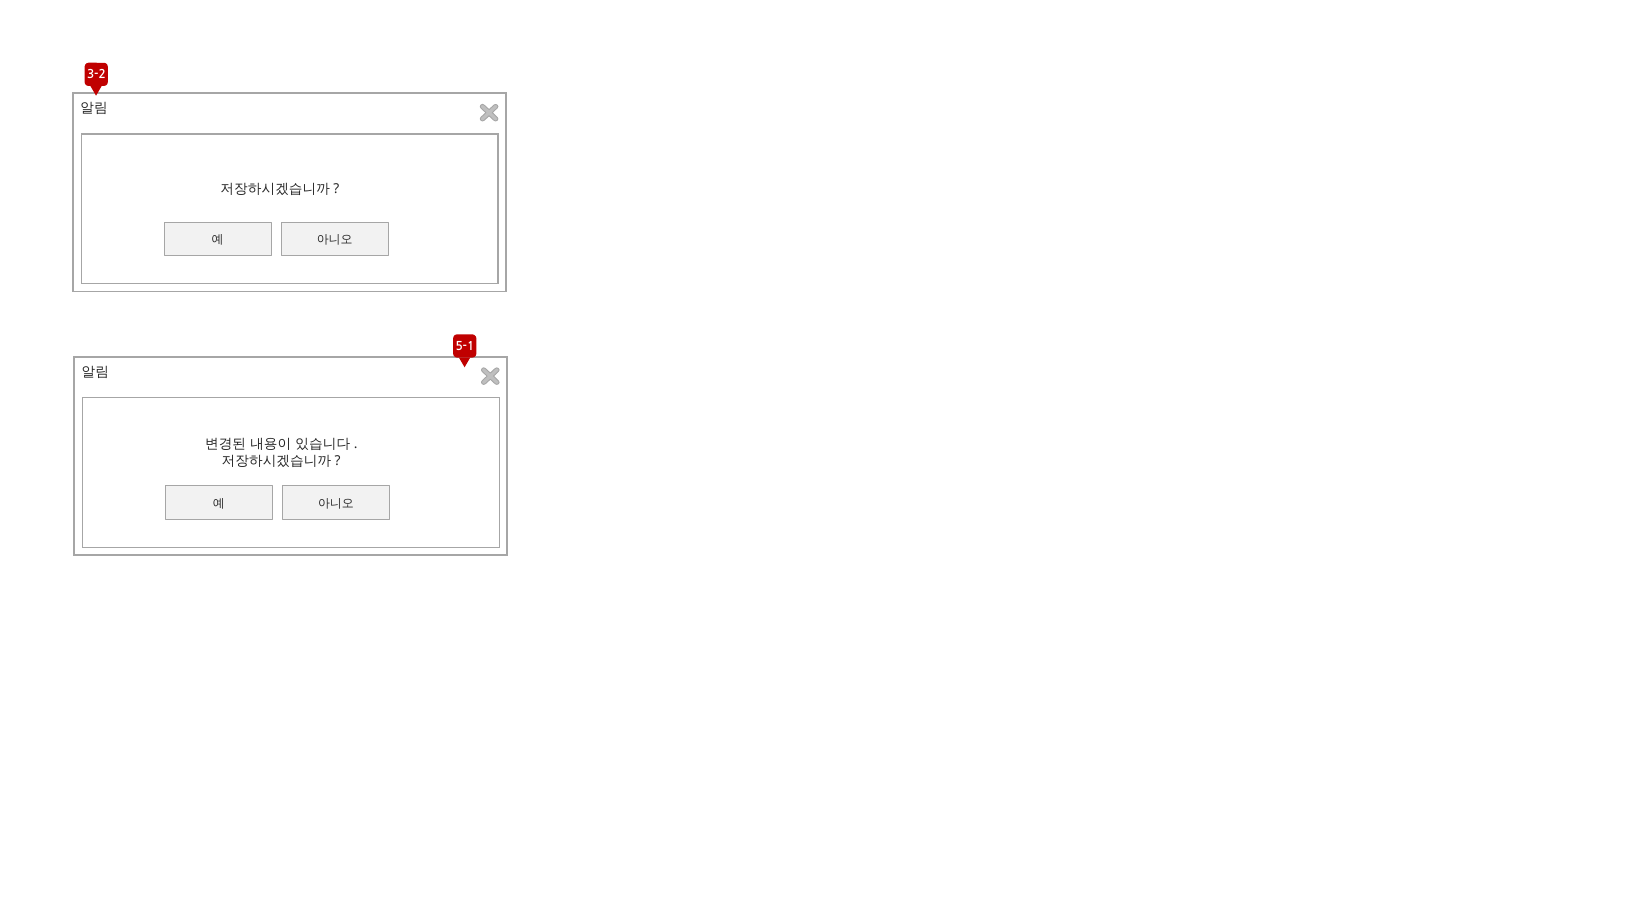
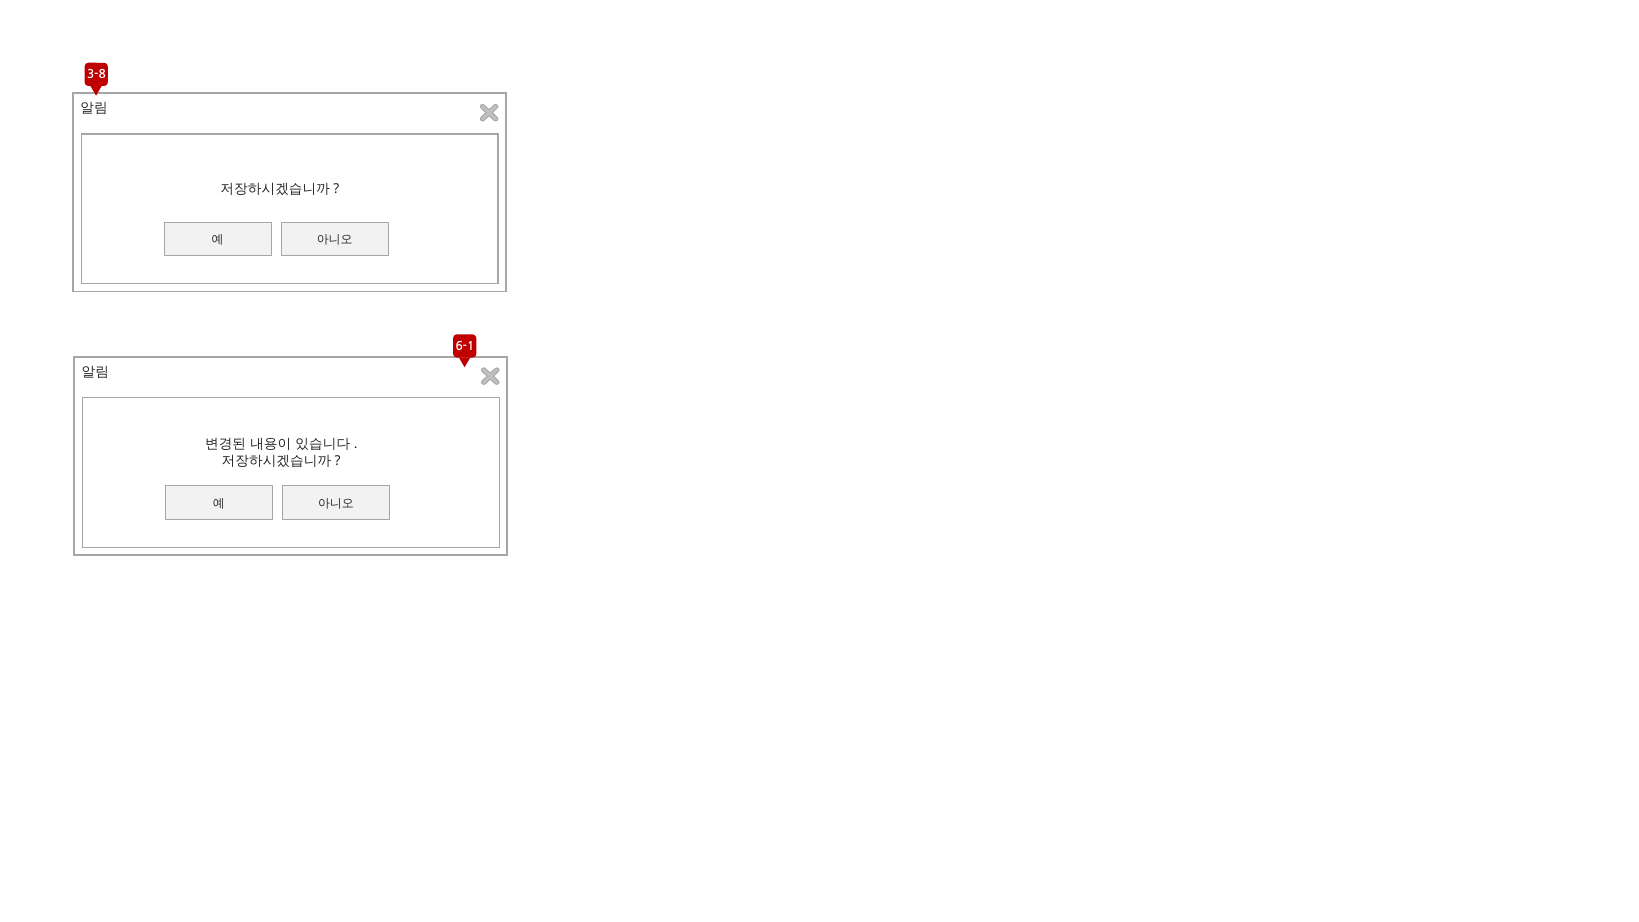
3-2: 3-2 -> 3-8 (96, 75)
5-1: 5-1 -> 6-1 (465, 347)
